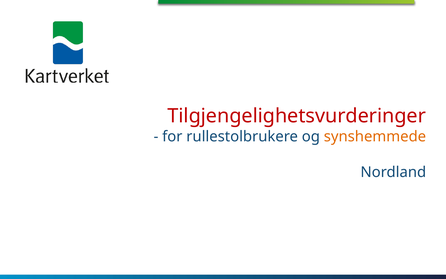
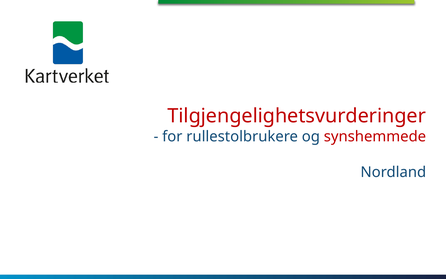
synshemmede colour: orange -> red (375, 136)
